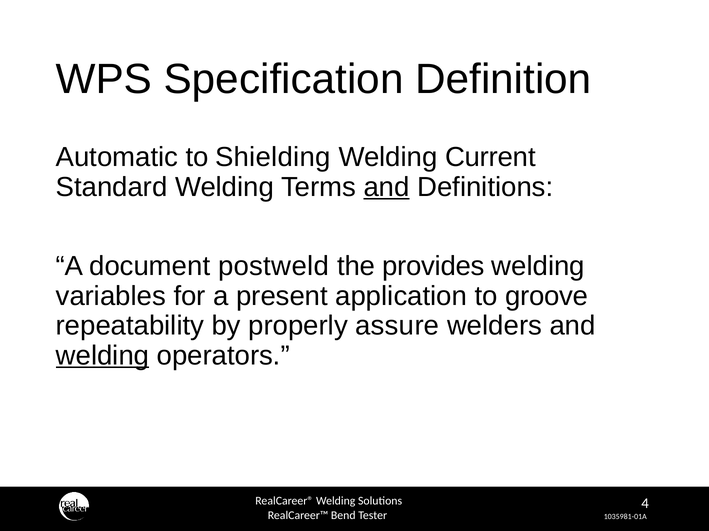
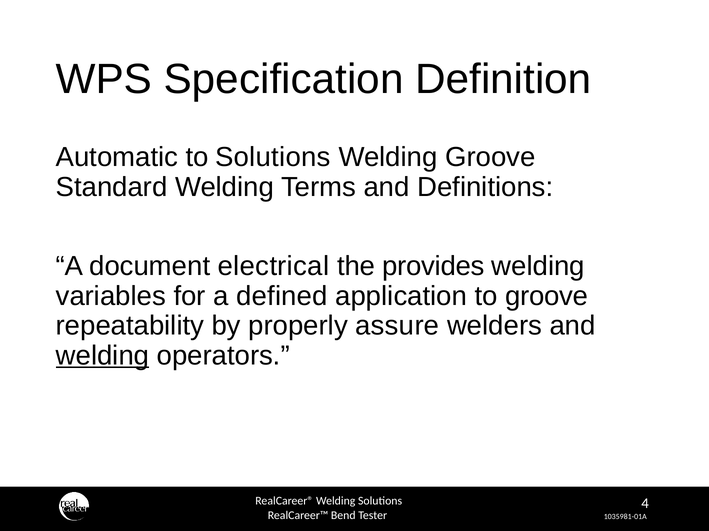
to Shielding: Shielding -> Solutions (273, 158)
Welding Current: Current -> Groove (490, 158)
and underline: present -> none (387, 187)
postweld: postweld -> electrical (274, 267)
present: present -> defined (282, 296)
